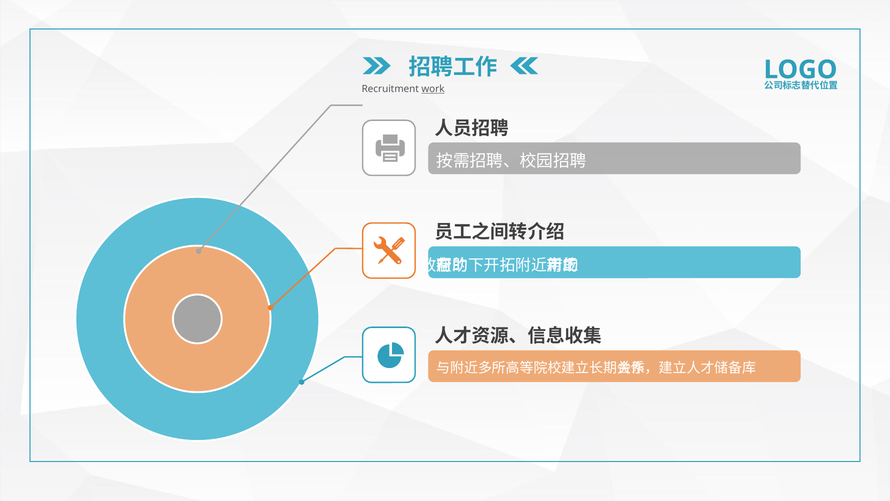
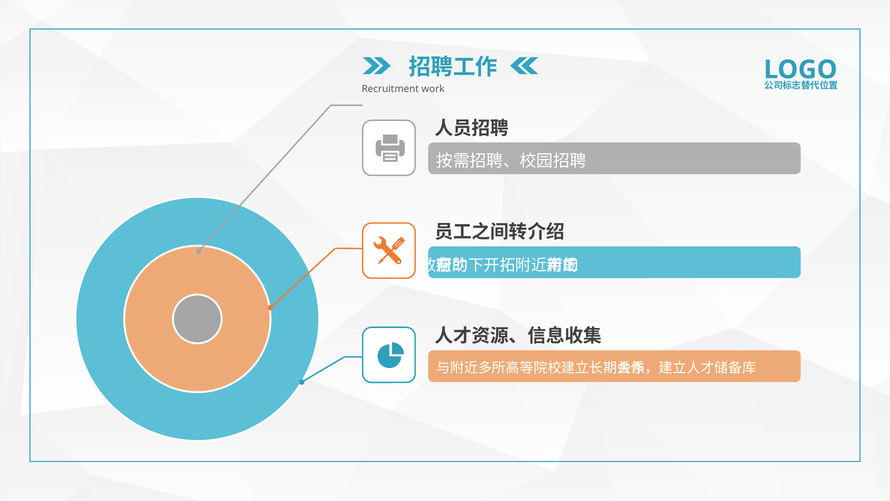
work underline: present -> none (433, 89)
